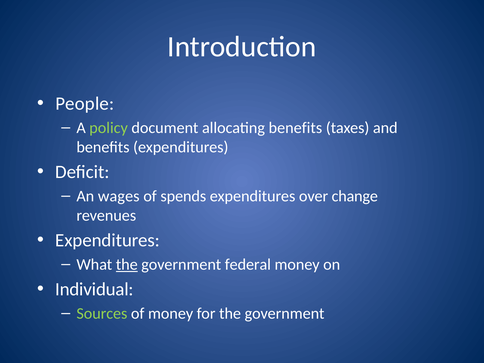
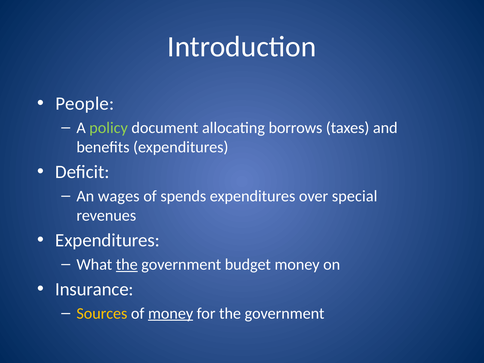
allocating benefits: benefits -> borrows (295, 128)
change: change -> special (355, 196)
federal: federal -> budget (248, 264)
Individual: Individual -> Insurance (94, 289)
Sources colour: light green -> yellow (102, 313)
money underline: none -> present (171, 313)
